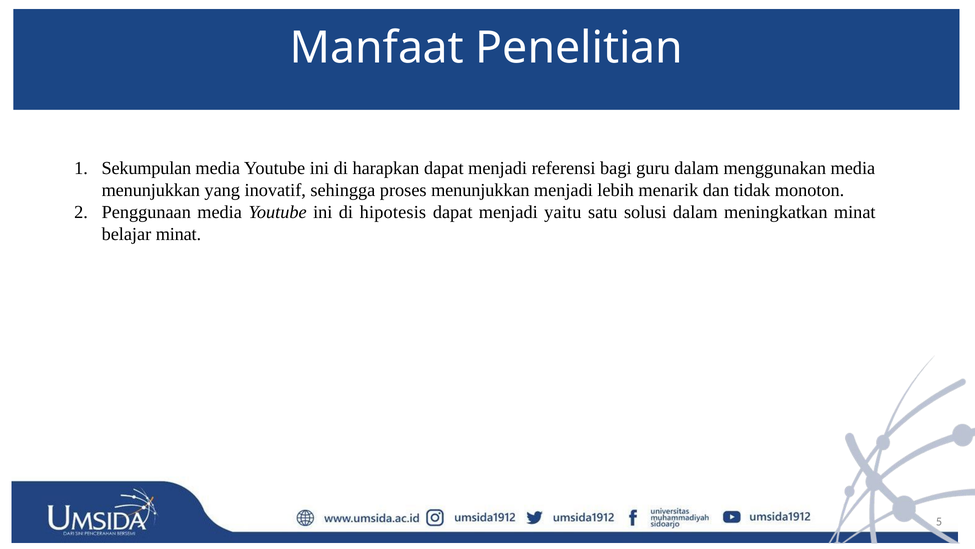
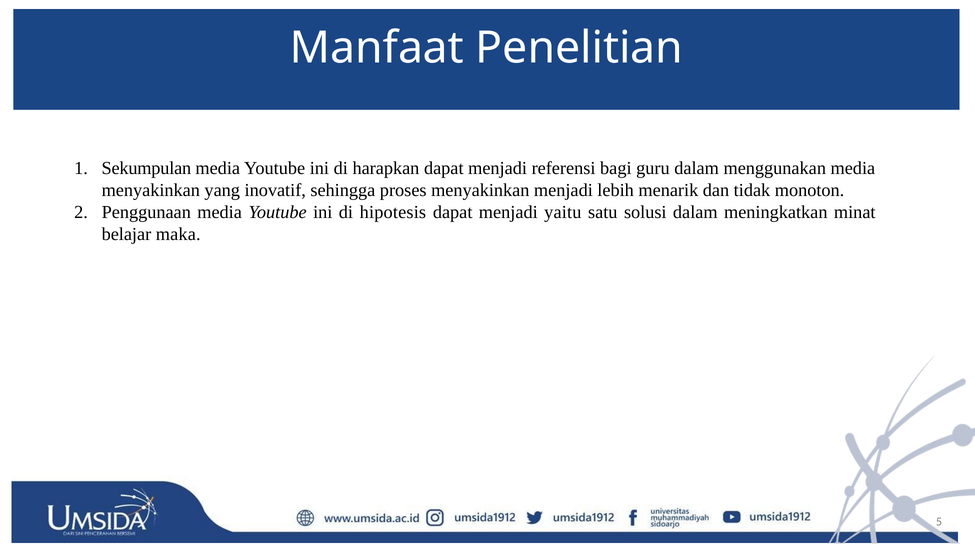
menunjukkan: menunjukkan -> menyakinkan (151, 190)
proses menunjukkan: menunjukkan -> menyakinkan (480, 190)
belajar minat: minat -> maka (178, 234)
